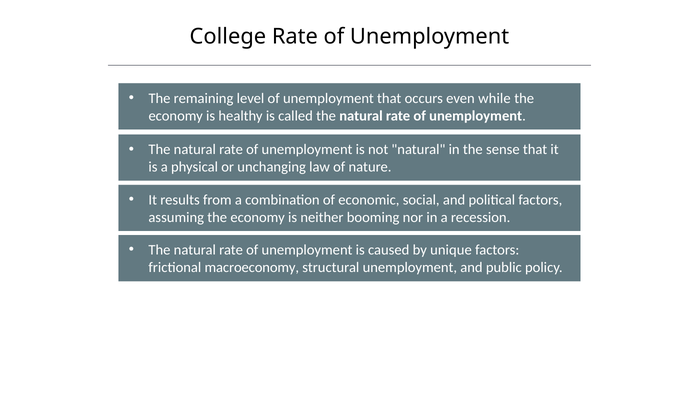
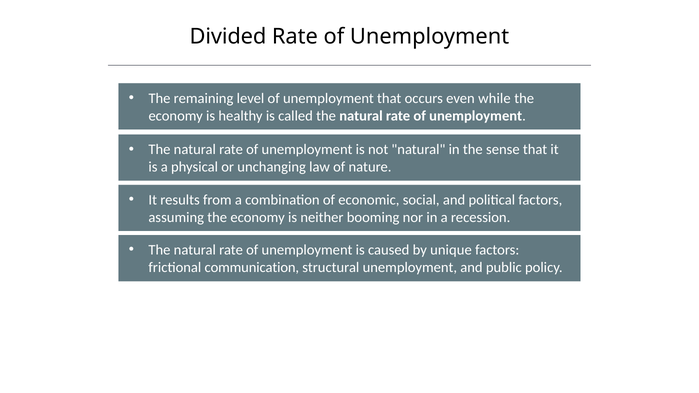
College: College -> Divided (228, 37)
macroeconomy: macroeconomy -> communication (252, 267)
